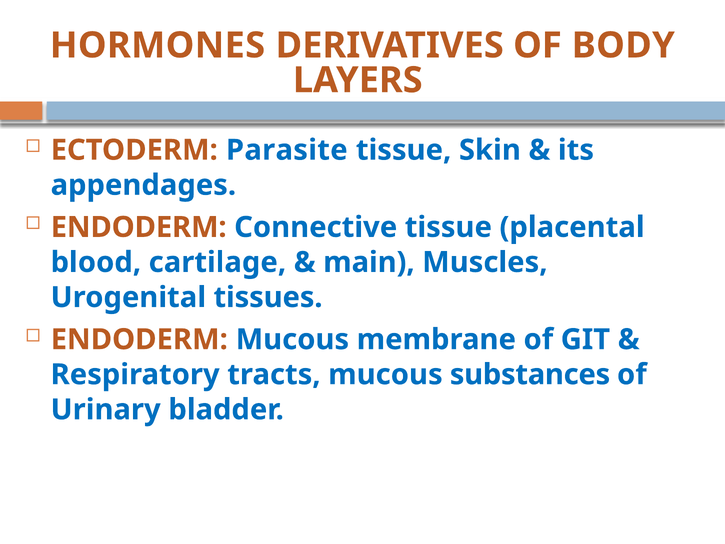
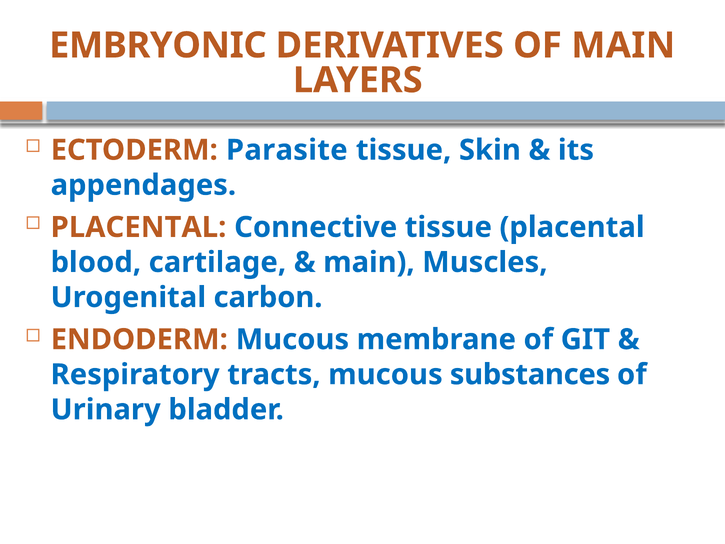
HORMONES: HORMONES -> EMBRYONIC (158, 45)
OF BODY: BODY -> MAIN (623, 45)
ENDODERM: ENDODERM -> PLACENTAL (139, 227)
tissues: tissues -> carbon (268, 297)
